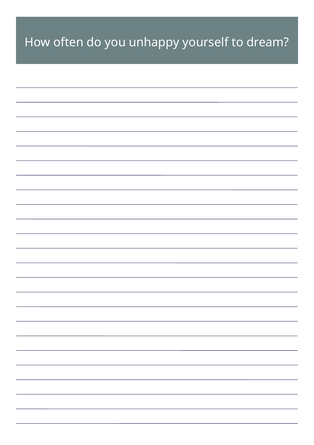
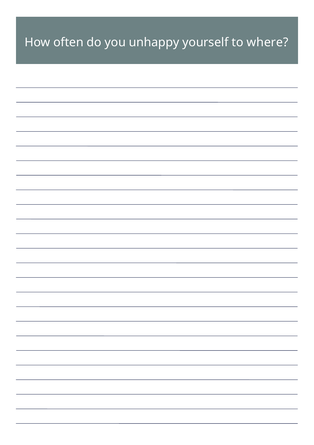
dream: dream -> where (268, 42)
